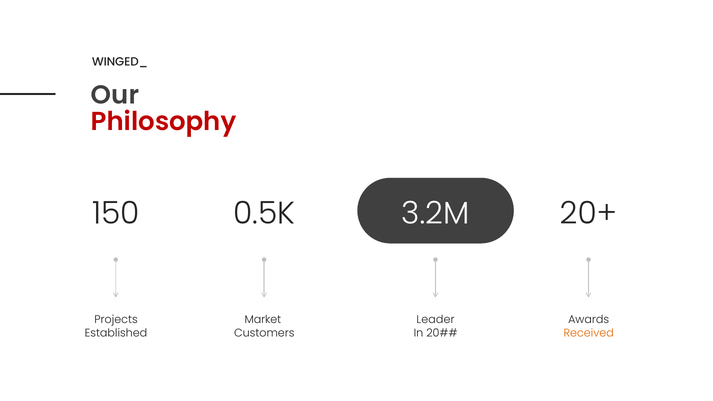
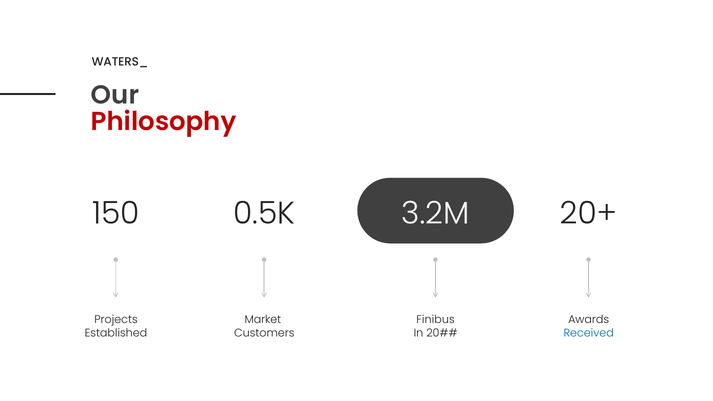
WINGED_: WINGED_ -> WATERS_ (120, 62)
Leader: Leader -> Finibus (436, 320)
Received colour: orange -> blue (589, 333)
